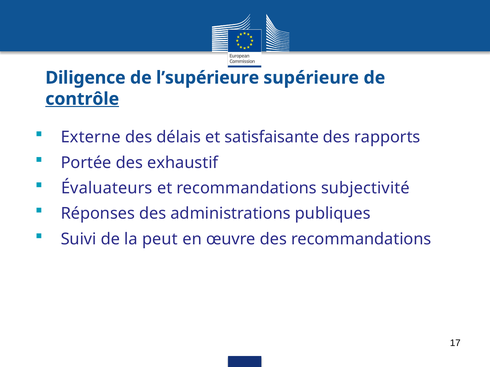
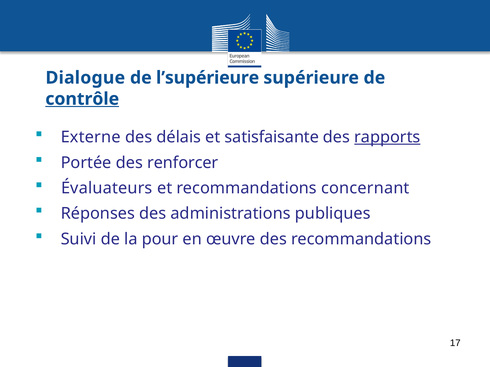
Diligence: Diligence -> Dialogue (85, 78)
rapports underline: none -> present (387, 137)
exhaustif: exhaustif -> renforcer (183, 163)
subjectivité: subjectivité -> concernant (365, 188)
peut: peut -> pour (160, 239)
